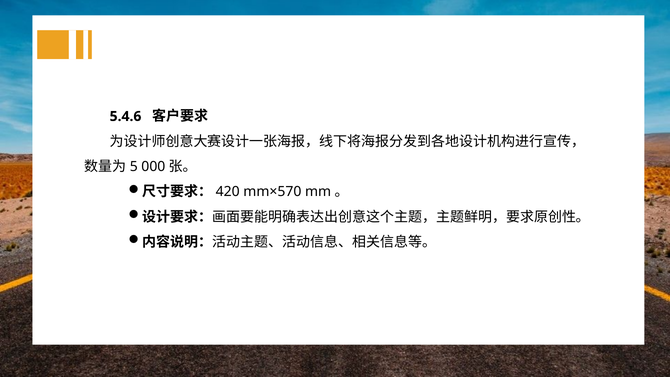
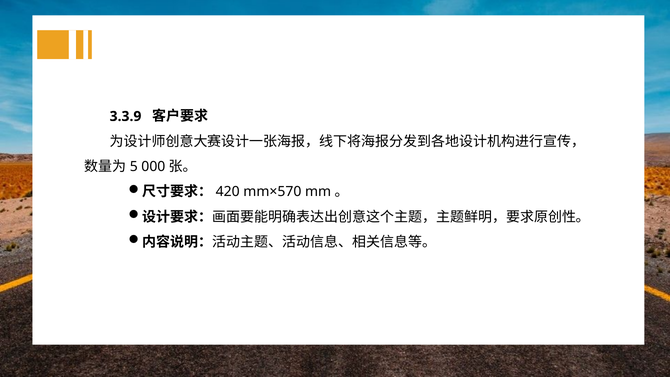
5.4.6: 5.4.6 -> 3.3.9 (126, 116)
